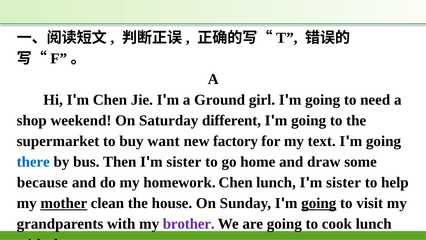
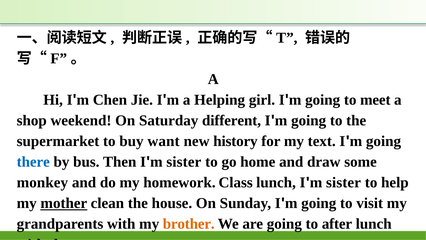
Ground: Ground -> Helping (220, 100)
need: need -> meet (375, 100)
factory: factory -> history (235, 141)
because: because -> monkey (42, 182)
homework Chen: Chen -> Class (236, 182)
going underline: present -> none (319, 203)
brother colour: purple -> orange (189, 224)
cook: cook -> after (337, 224)
